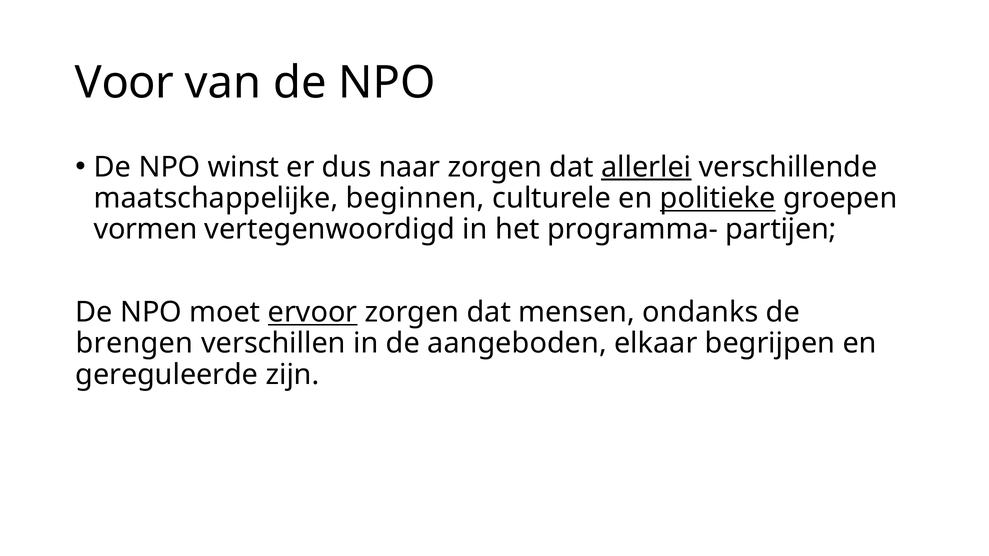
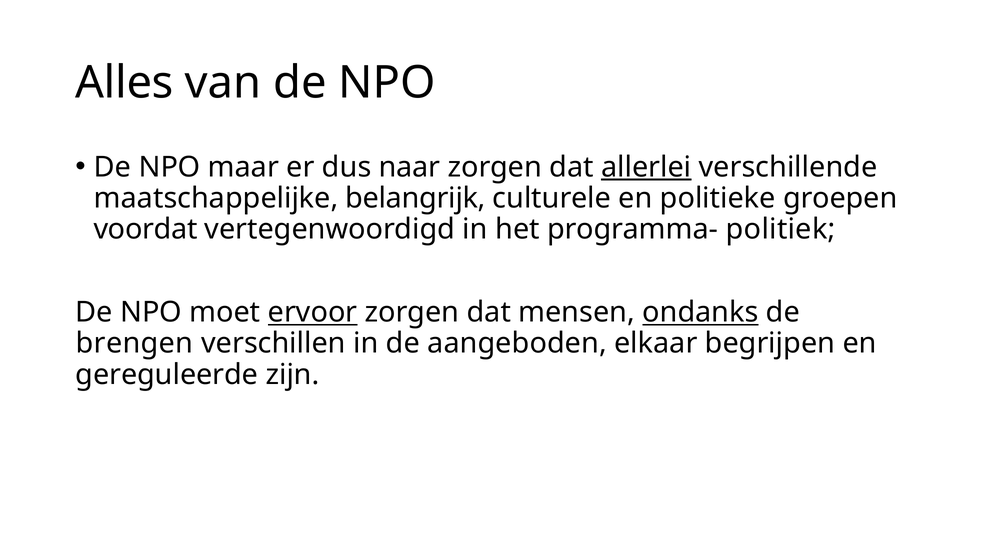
Voor: Voor -> Alles (124, 83)
winst: winst -> maar (243, 167)
beginnen: beginnen -> belangrijk (416, 198)
politieke underline: present -> none (718, 198)
vormen: vormen -> voordat (146, 230)
partijen: partijen -> politiek (781, 230)
ondanks underline: none -> present (700, 312)
